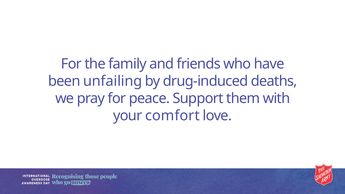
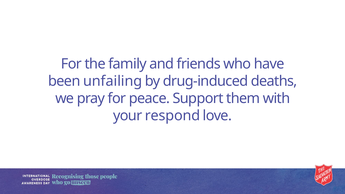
comfort: comfort -> respond (173, 116)
